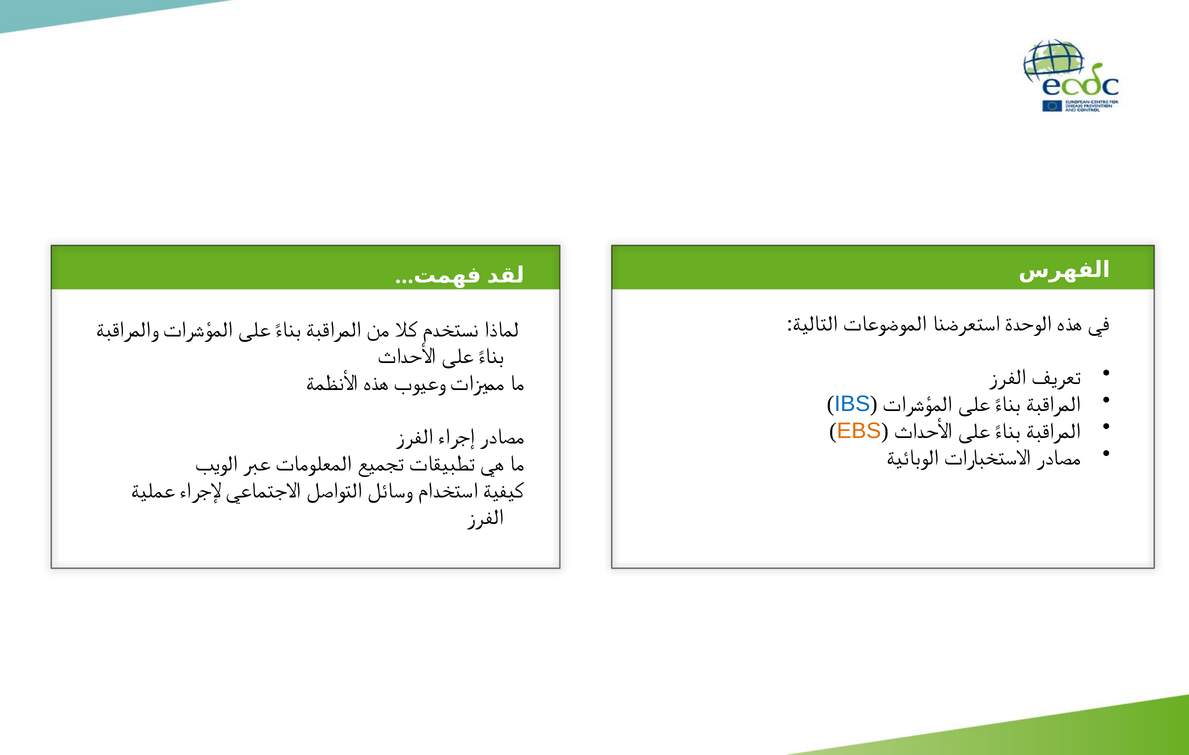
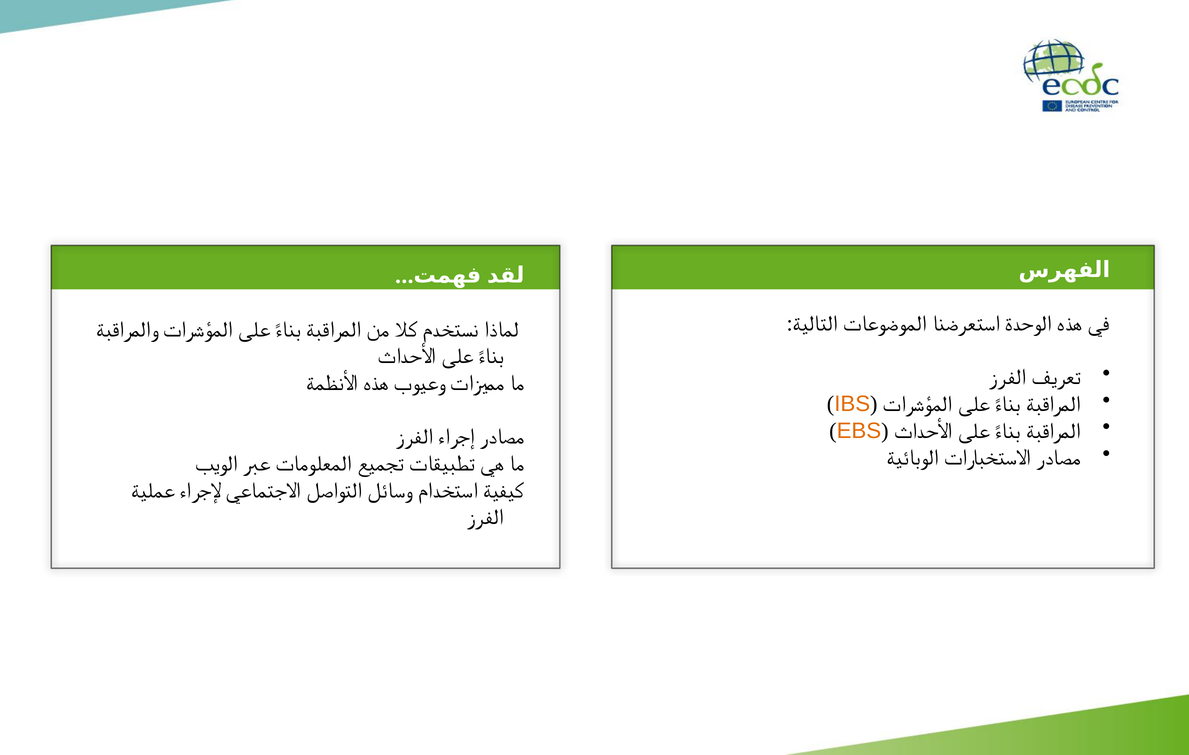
IBS colour: blue -> orange (852, 404)
